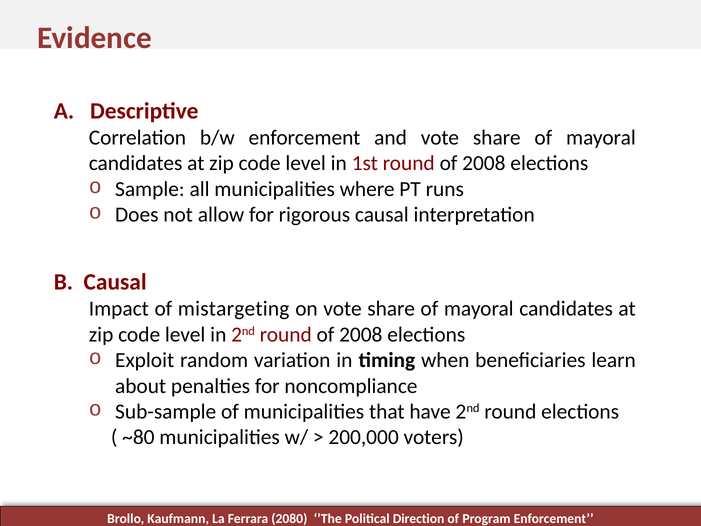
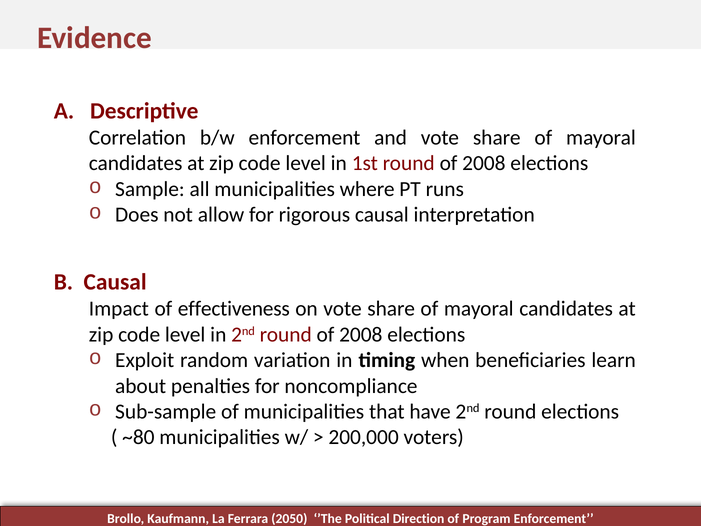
mistargeting: mistargeting -> effectiveness (234, 309)
2080: 2080 -> 2050 (289, 518)
